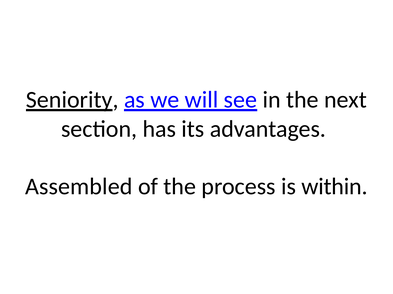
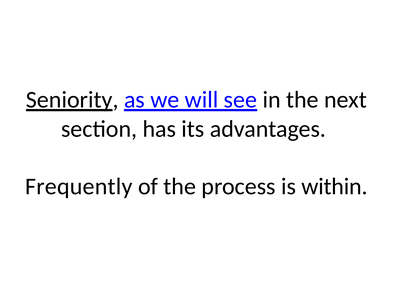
Assembled: Assembled -> Frequently (79, 187)
